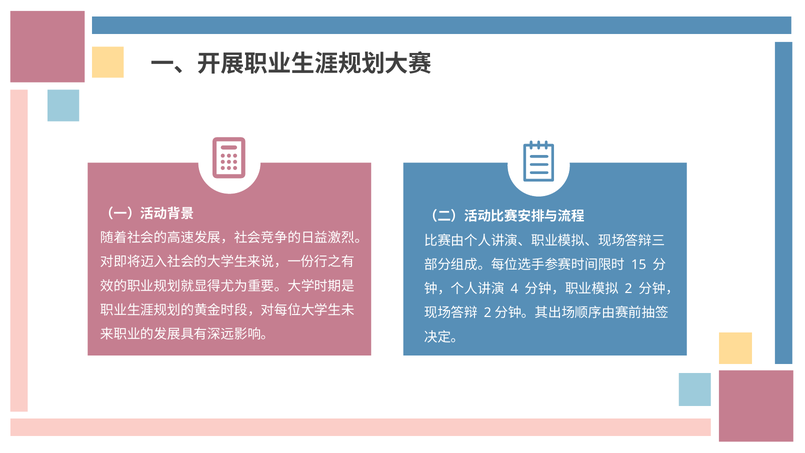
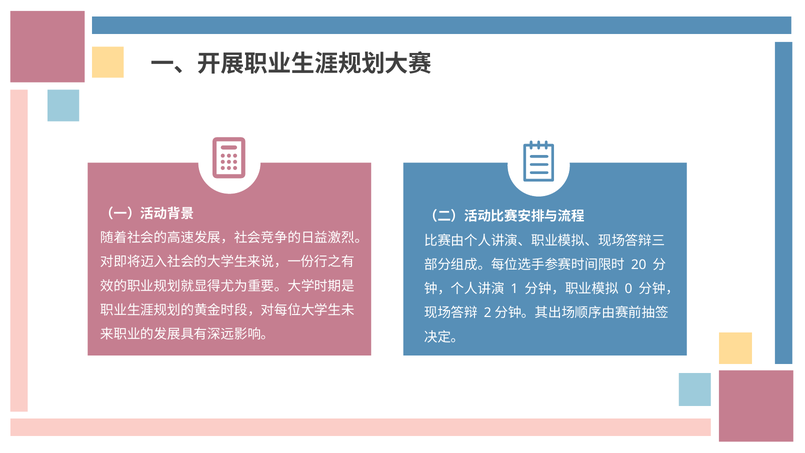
15: 15 -> 20 (639, 265)
4: 4 -> 1 (514, 289)
2: 2 -> 0 (629, 289)
